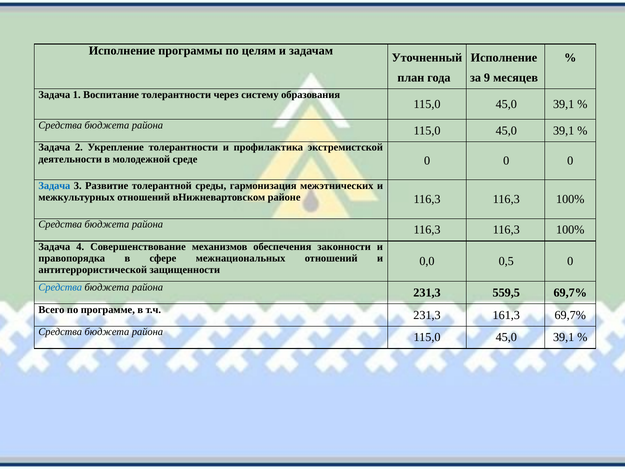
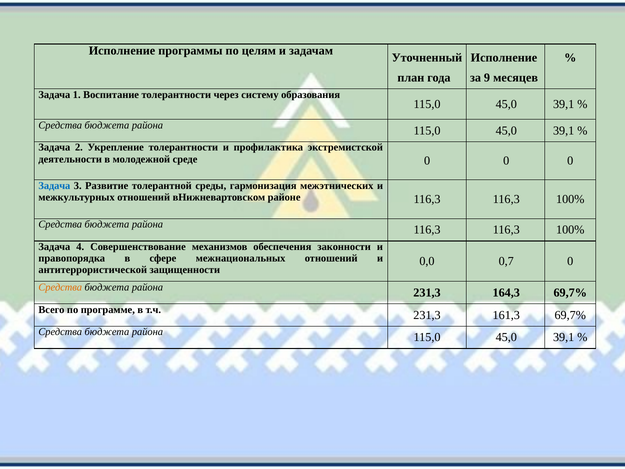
0,5: 0,5 -> 0,7 (506, 261)
Средства colour: blue -> orange (60, 287)
559,5: 559,5 -> 164,3 (506, 292)
